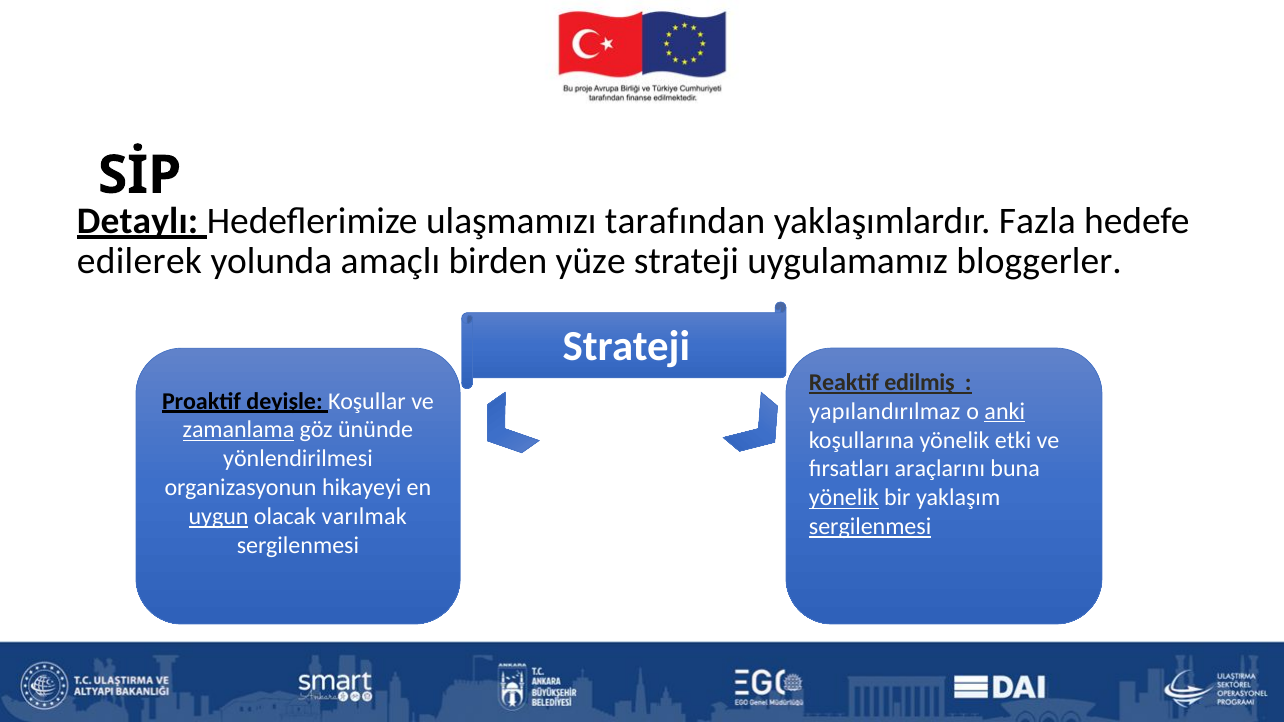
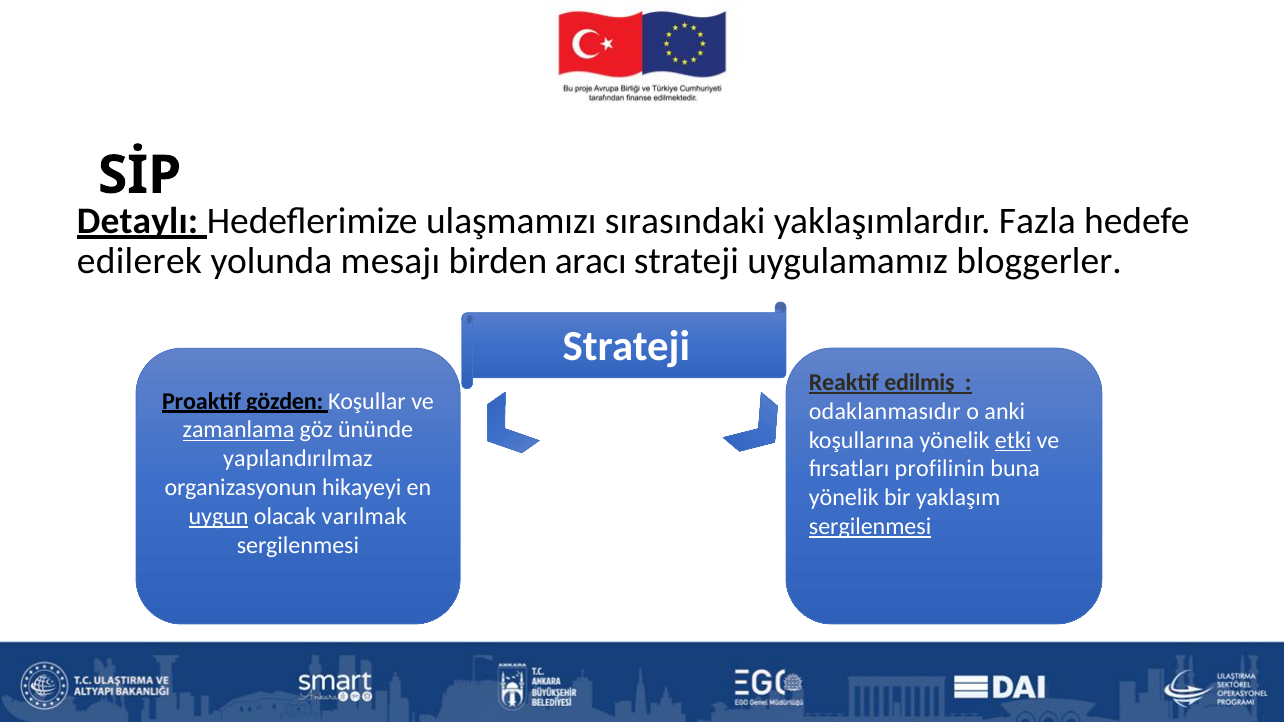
tarafından: tarafından -> sırasındaki (685, 221)
amaçlı: amaçlı -> mesajı (390, 262)
yüze: yüze -> aracı (591, 262)
deyişle: deyişle -> gözden (285, 401)
yapılandırılmaz: yapılandırılmaz -> odaklanmasıdır (885, 411)
anki underline: present -> none (1005, 411)
etki underline: none -> present (1013, 440)
yönlendirilmesi: yönlendirilmesi -> yapılandırılmaz (298, 459)
araçlarını: araçlarını -> profilinin (940, 469)
yönelik underline: present -> none (844, 498)
